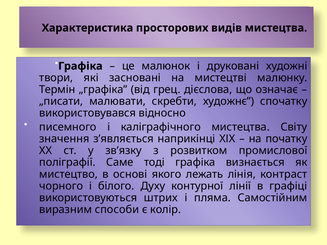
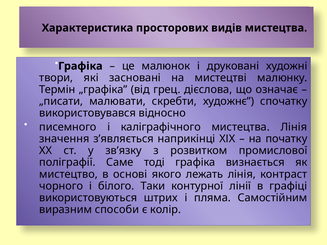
мистецтва Світу: Світу -> Лінія (294, 127)
Духу: Духу -> Таки (153, 186)
